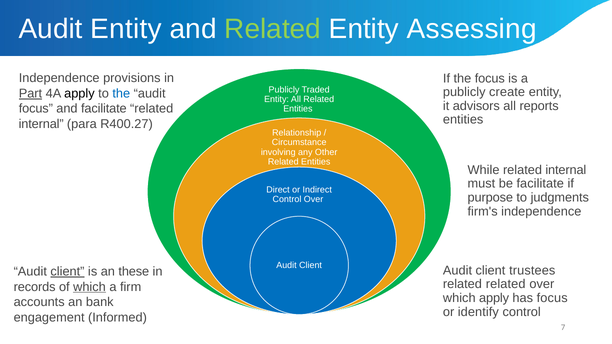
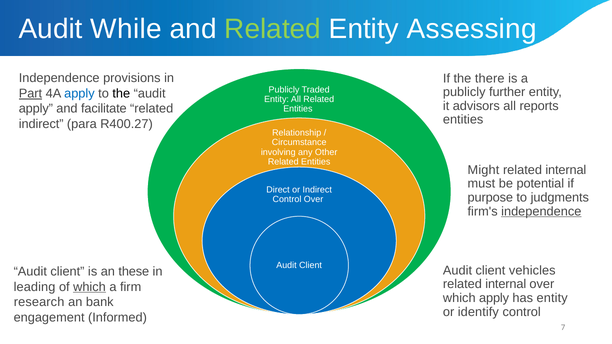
Audit Entity: Entity -> While (126, 29)
the focus: focus -> there (490, 78)
create: create -> further (507, 92)
apply colour: black -> blue (79, 94)
the colour: blue -> black (121, 94)
focus: focus -> apply (36, 109)
internal: internal -> indirect (41, 124)
While: While -> Might (483, 170)
be facilitate: facilitate -> potential (540, 184)
independence underline: none -> present (541, 211)
trustees: trustees -> vehicles (532, 271)
client underline: present -> none (67, 272)
related: related -> internal (506, 284)
records: records -> leading (35, 287)
has focus: focus -> entity (552, 298)
accounts: accounts -> research (39, 302)
